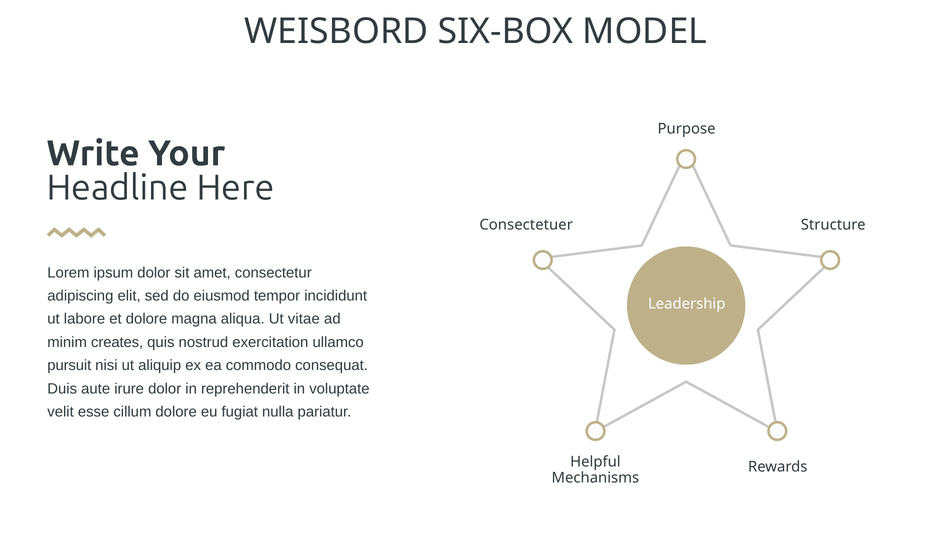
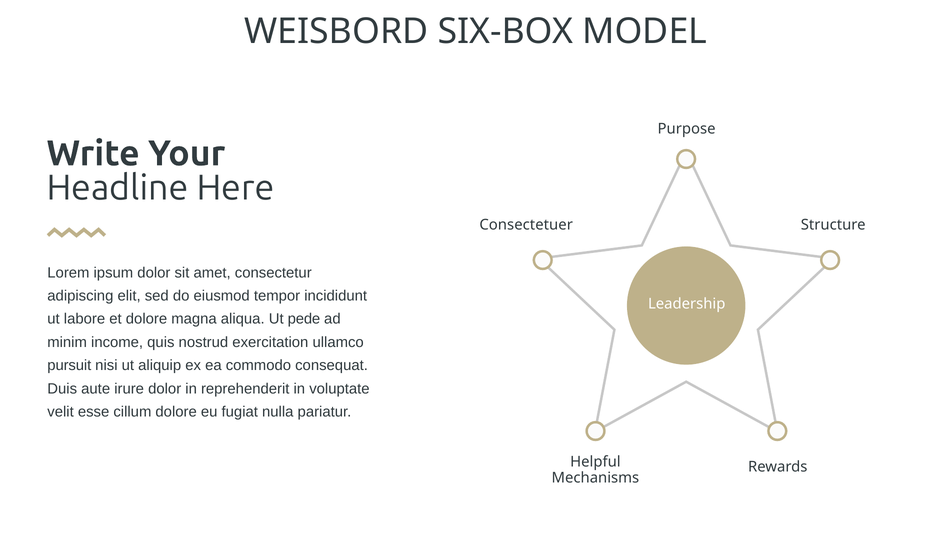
vitae: vitae -> pede (304, 319)
creates: creates -> income (117, 343)
